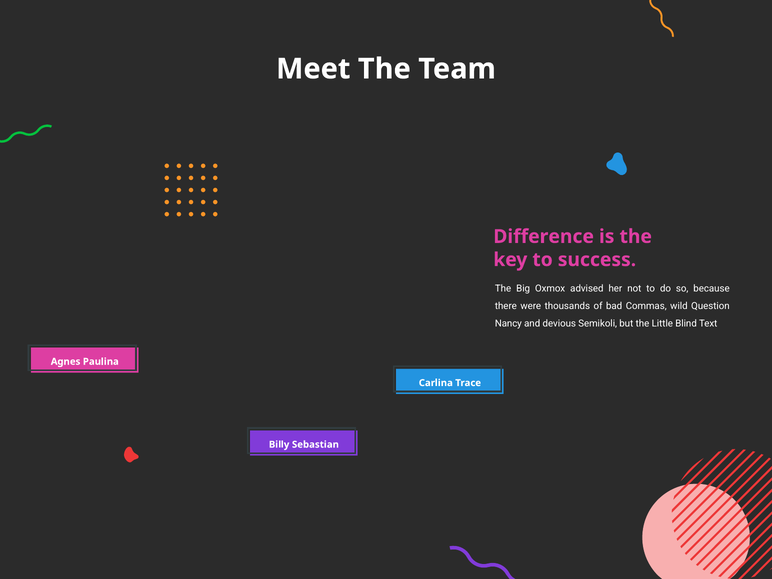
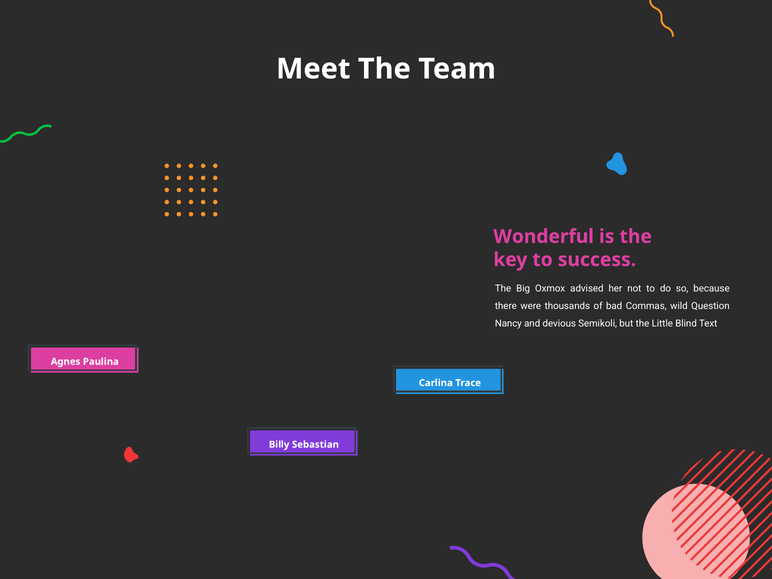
Difference: Difference -> Wonderful (544, 237)
